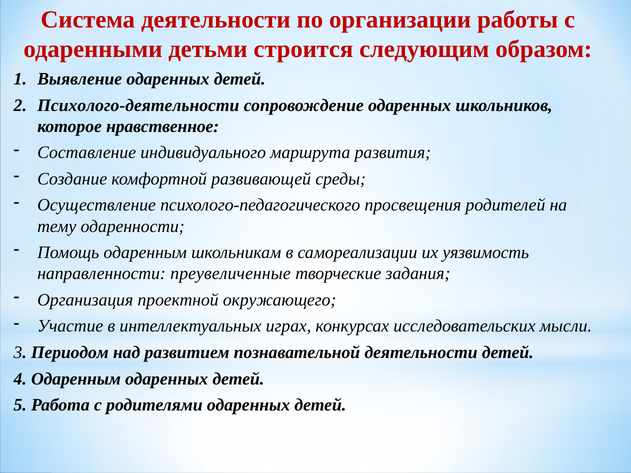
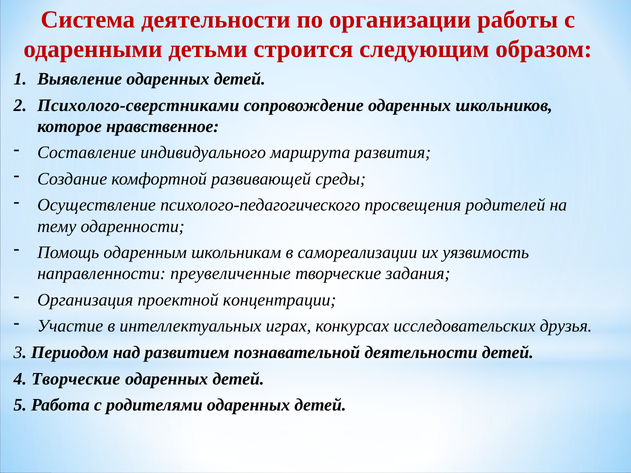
Психолого-деятельности: Психолого-деятельности -> Психолого-сверстниками (138, 105)
окружающего: окружающего -> концентрации (280, 300)
мысли: мысли -> друзья (566, 326)
4 Одаренным: Одаренным -> Творческие (76, 379)
